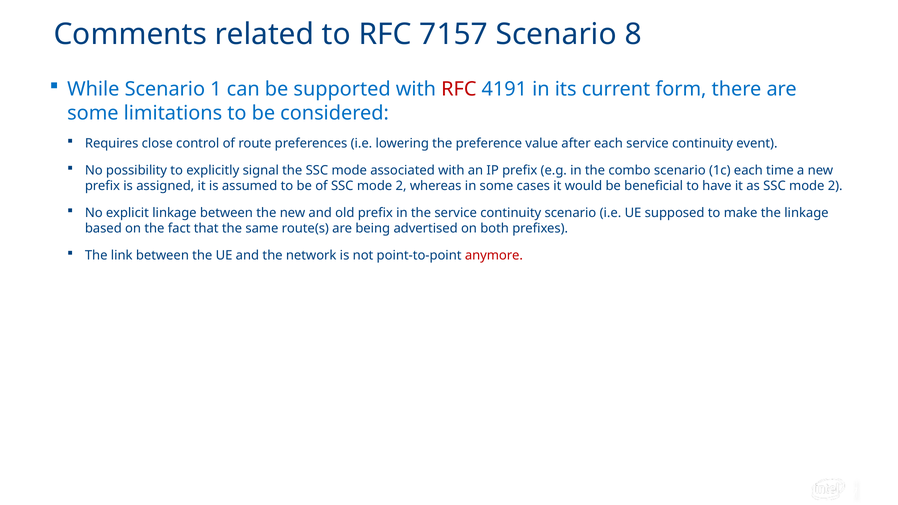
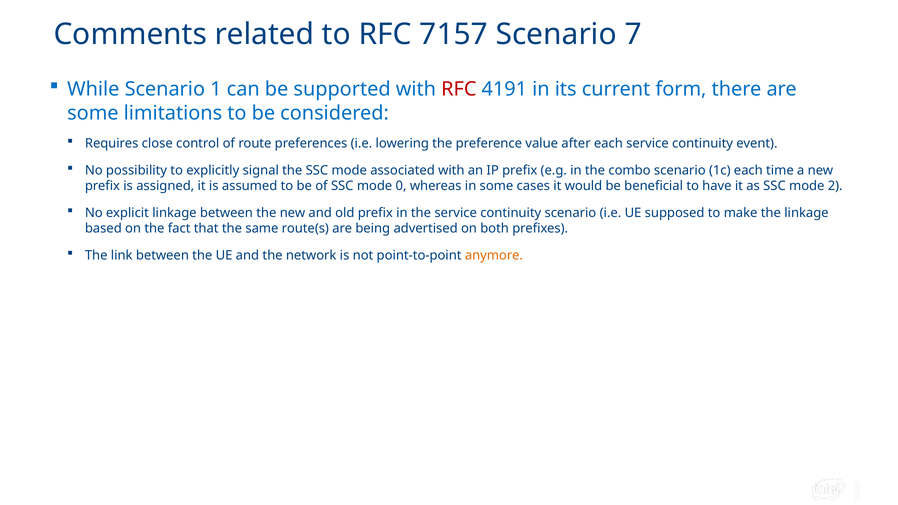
Scenario 8: 8 -> 7 (633, 34)
of SSC mode 2: 2 -> 0 (401, 186)
anymore colour: red -> orange (494, 256)
